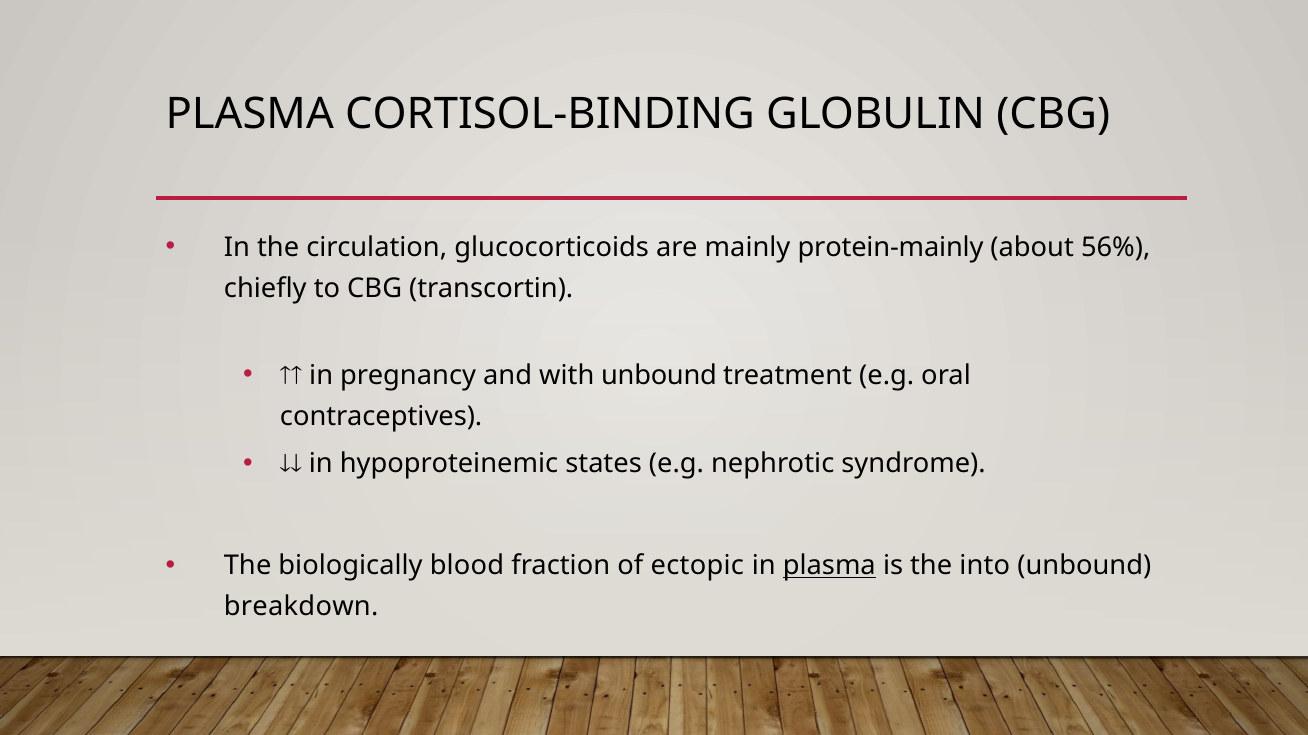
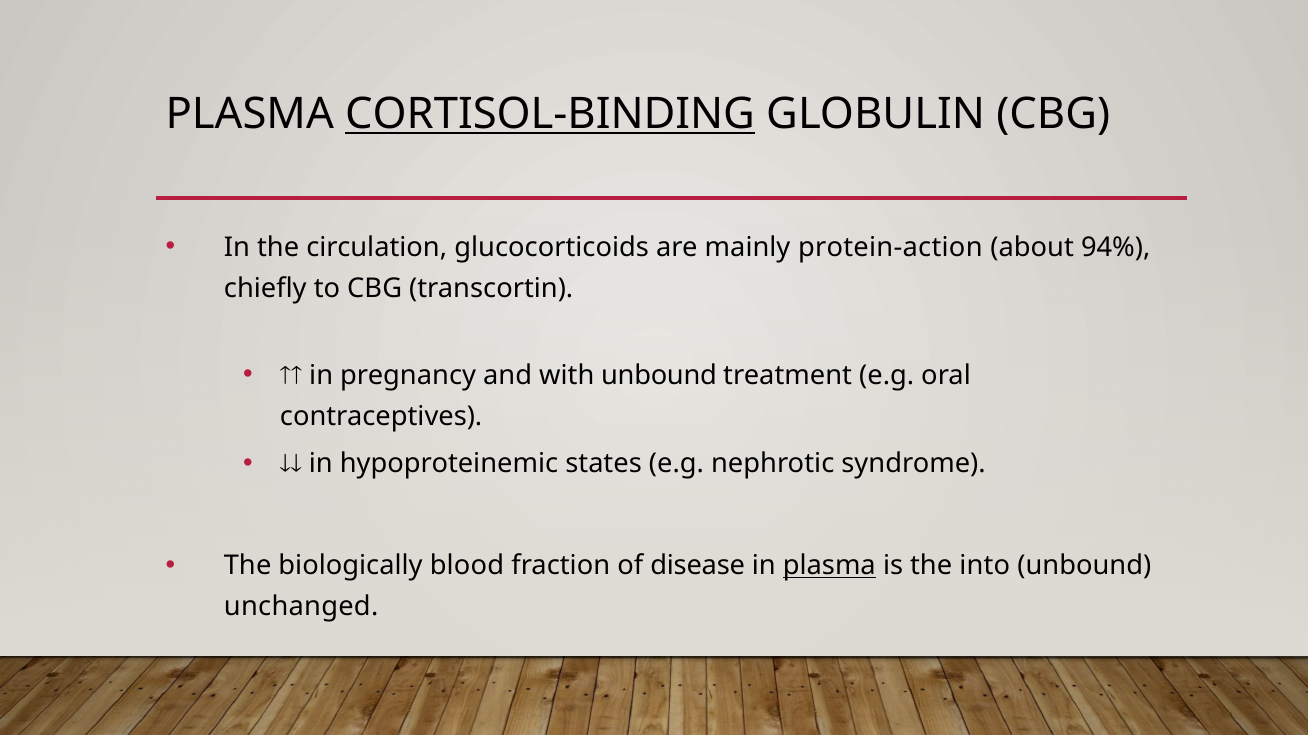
CORTISOL-BINDING underline: none -> present (550, 115)
protein-mainly: protein-mainly -> protein-action (890, 248)
56%: 56% -> 94% (1116, 248)
ectopic: ectopic -> disease (698, 566)
breakdown: breakdown -> unchanged (301, 607)
